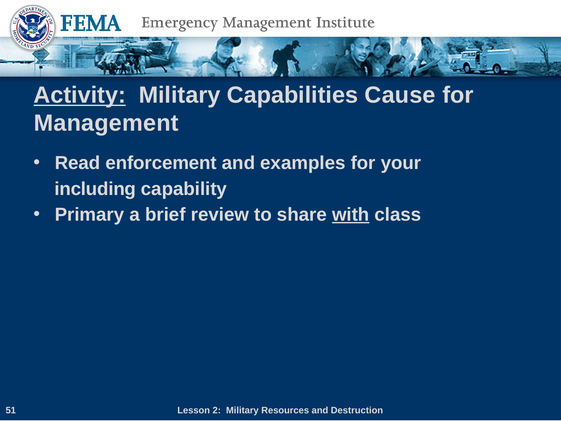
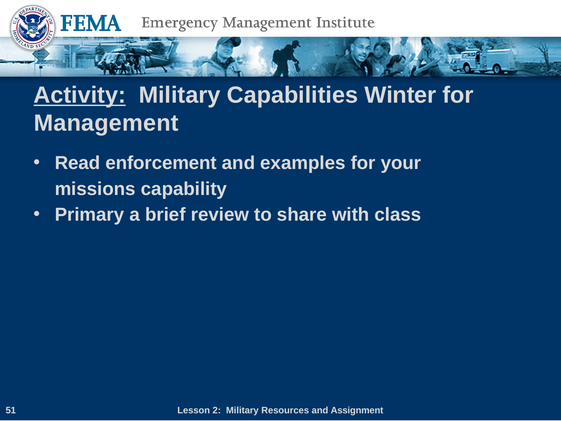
Cause: Cause -> Winter (400, 95)
including: including -> missions (95, 189)
with underline: present -> none (351, 215)
Destruction: Destruction -> Assignment (357, 410)
